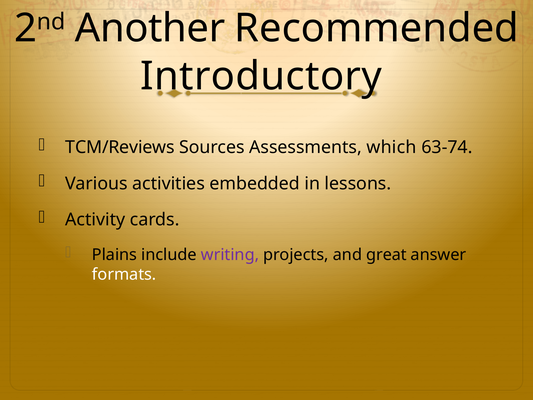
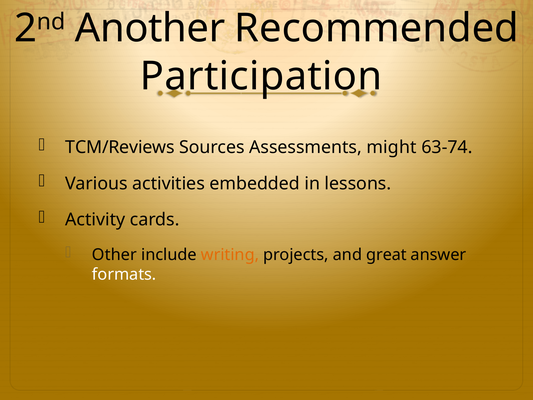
Introductory: Introductory -> Participation (261, 76)
which: which -> might (392, 147)
Plains: Plains -> Other (114, 255)
writing colour: purple -> orange (230, 255)
